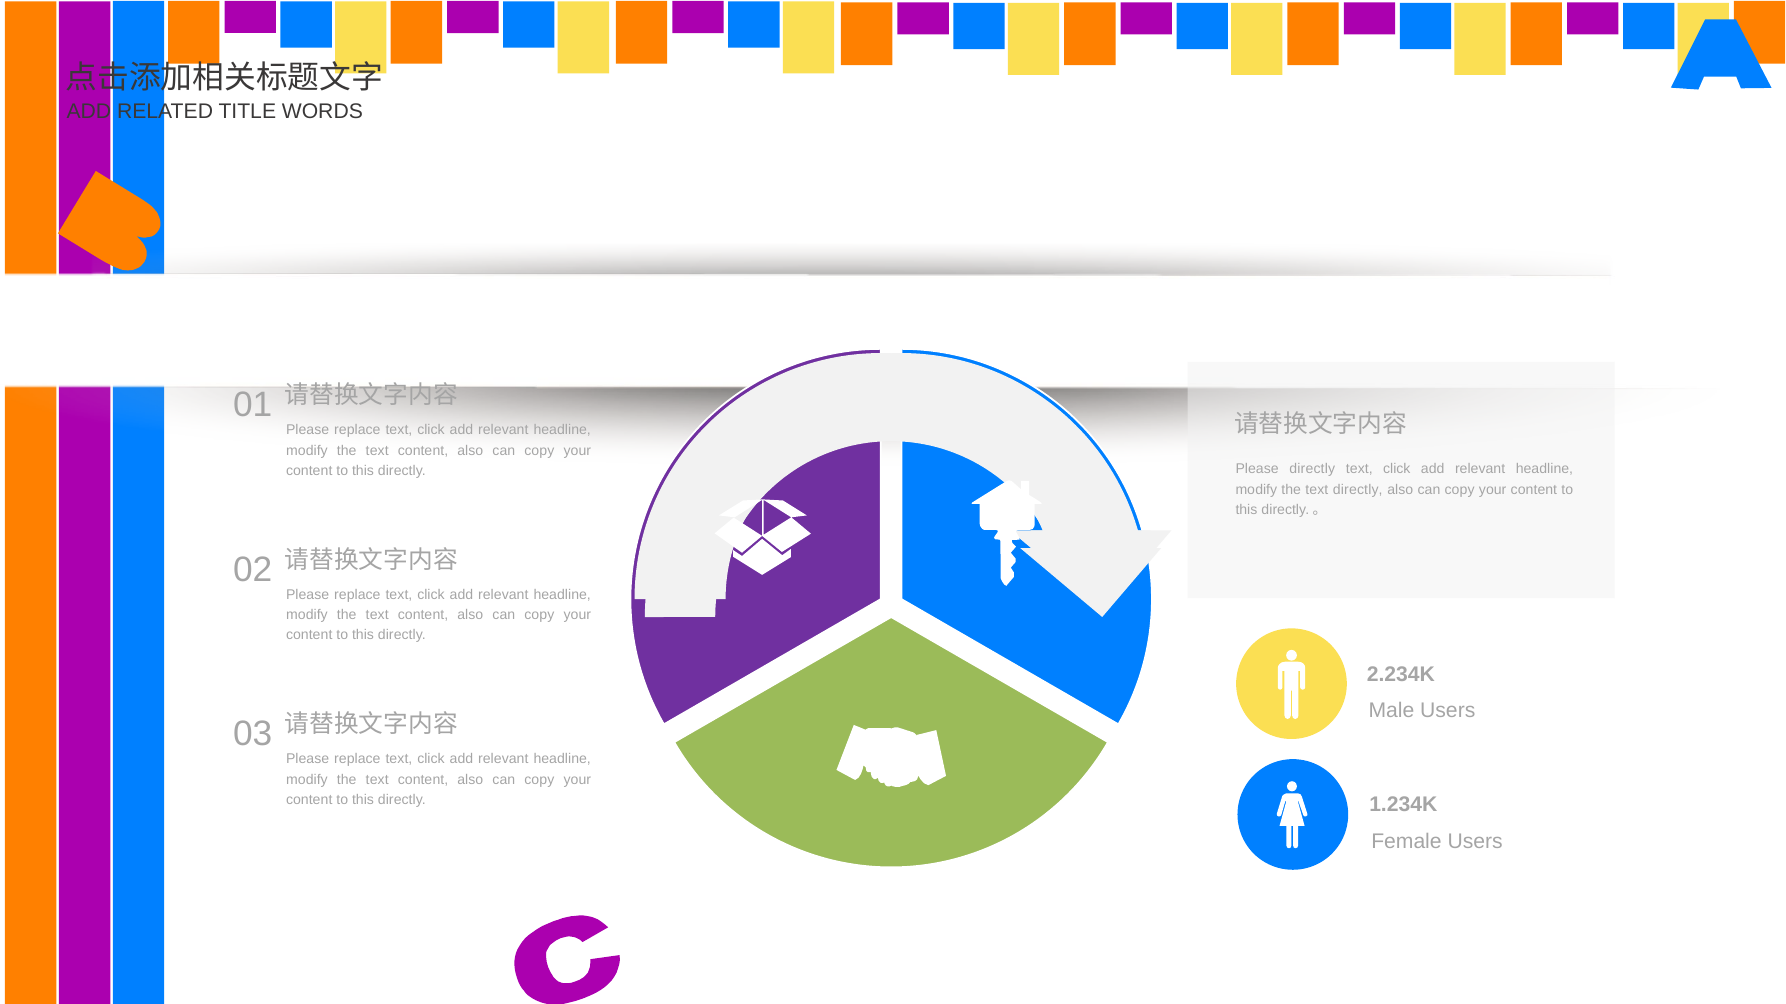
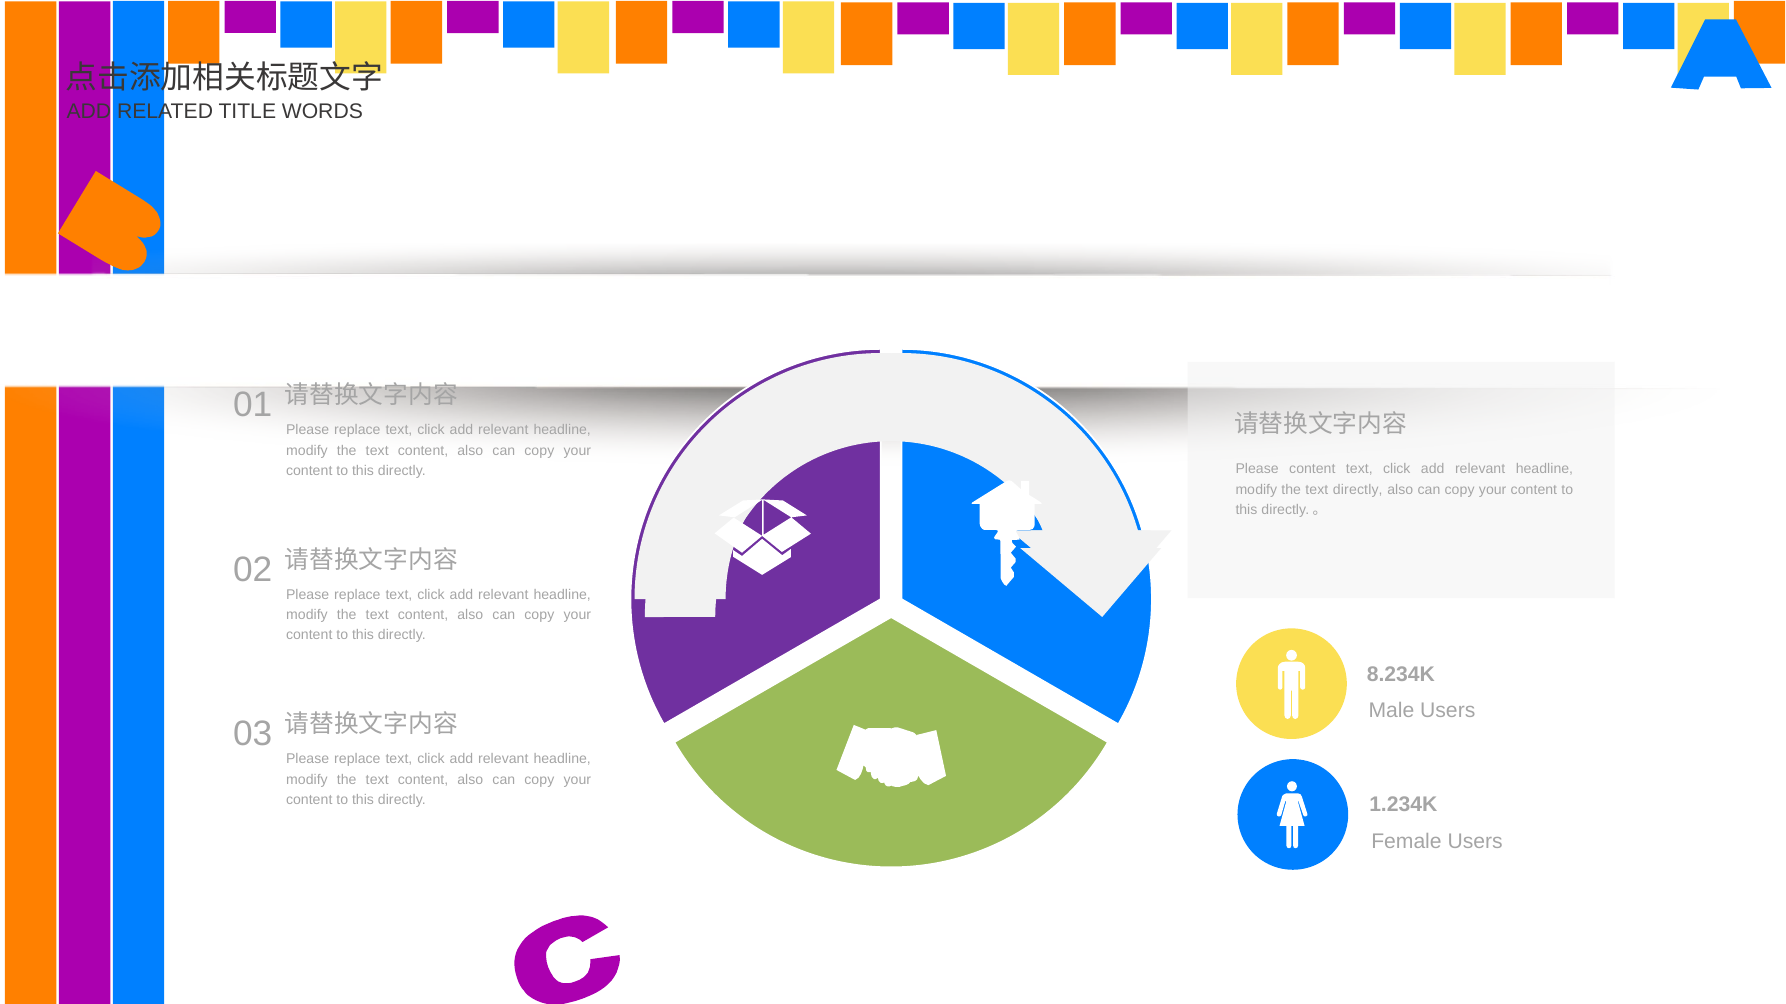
Please directly: directly -> content (1312, 469)
2.234K: 2.234K -> 8.234K (1401, 674)
